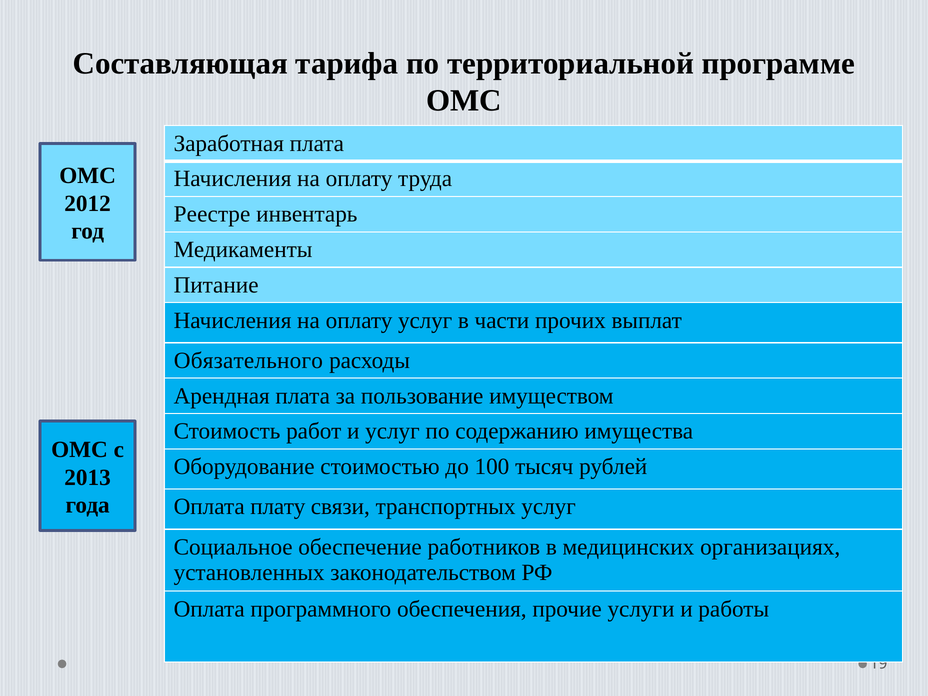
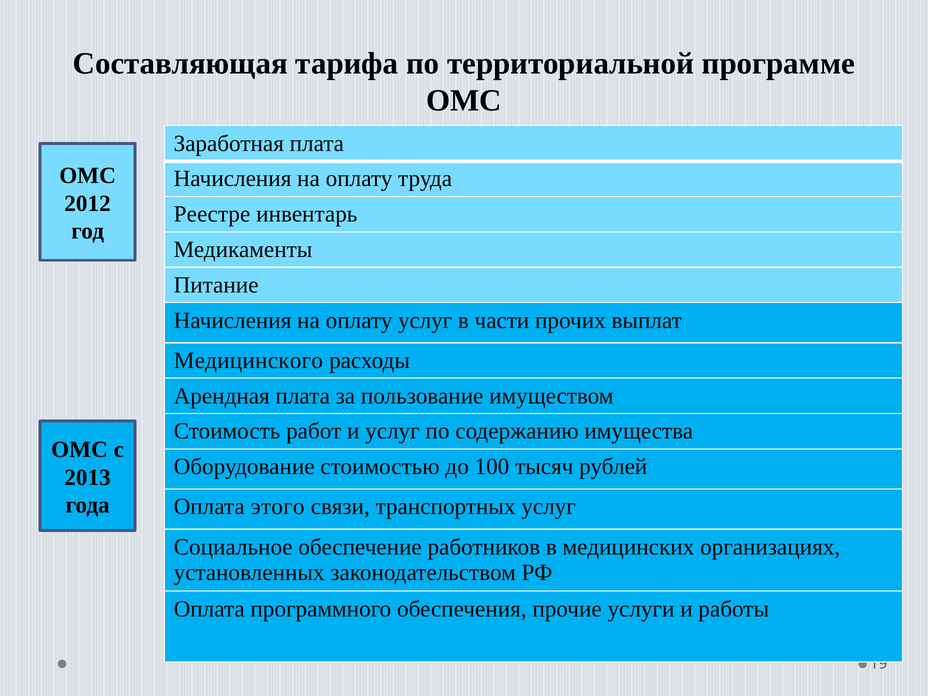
Обязательного: Обязательного -> Медицинского (248, 360)
плату: плату -> этого (278, 507)
